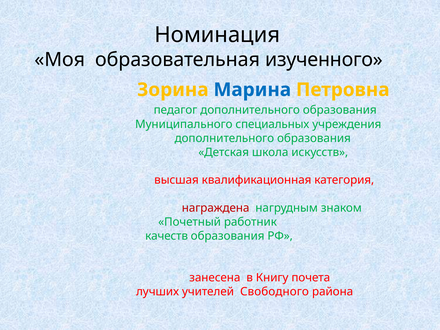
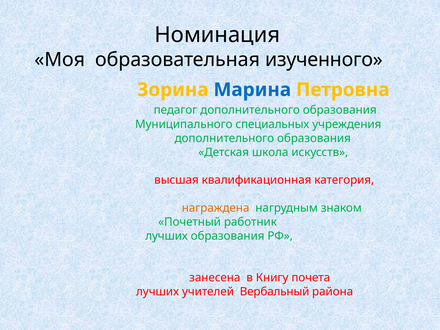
награждена colour: red -> orange (216, 208)
качеств: качеств -> лучших (167, 236)
Свободного: Свободного -> Вербальный (275, 292)
